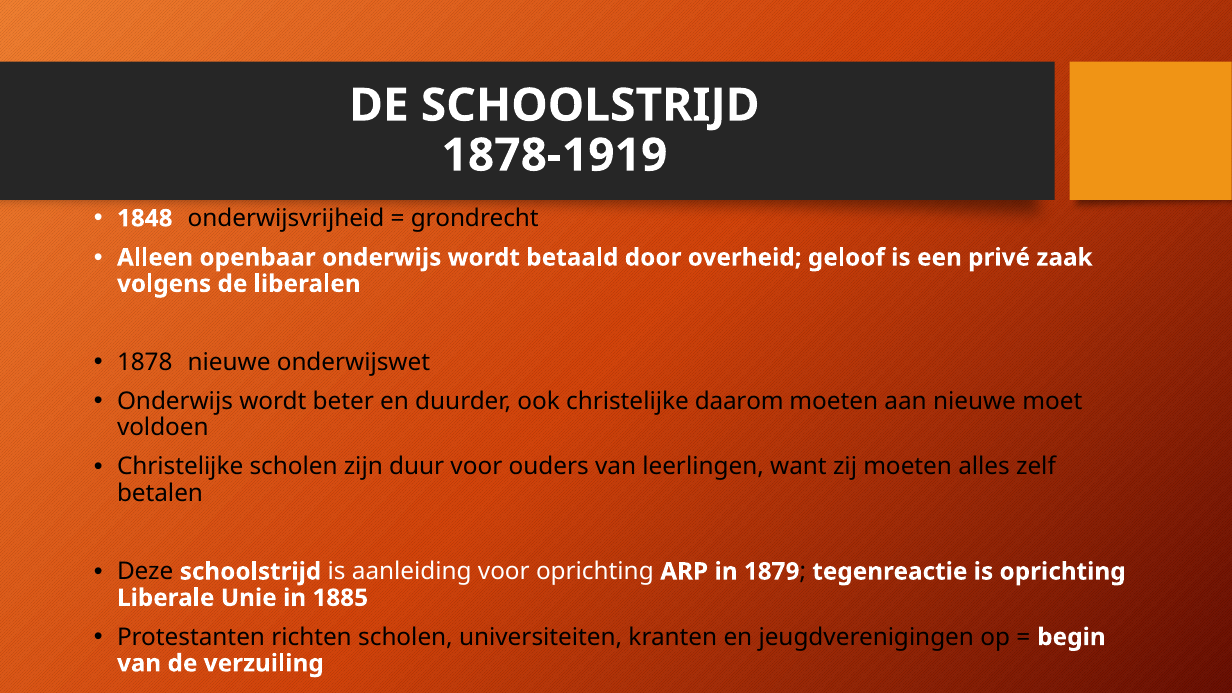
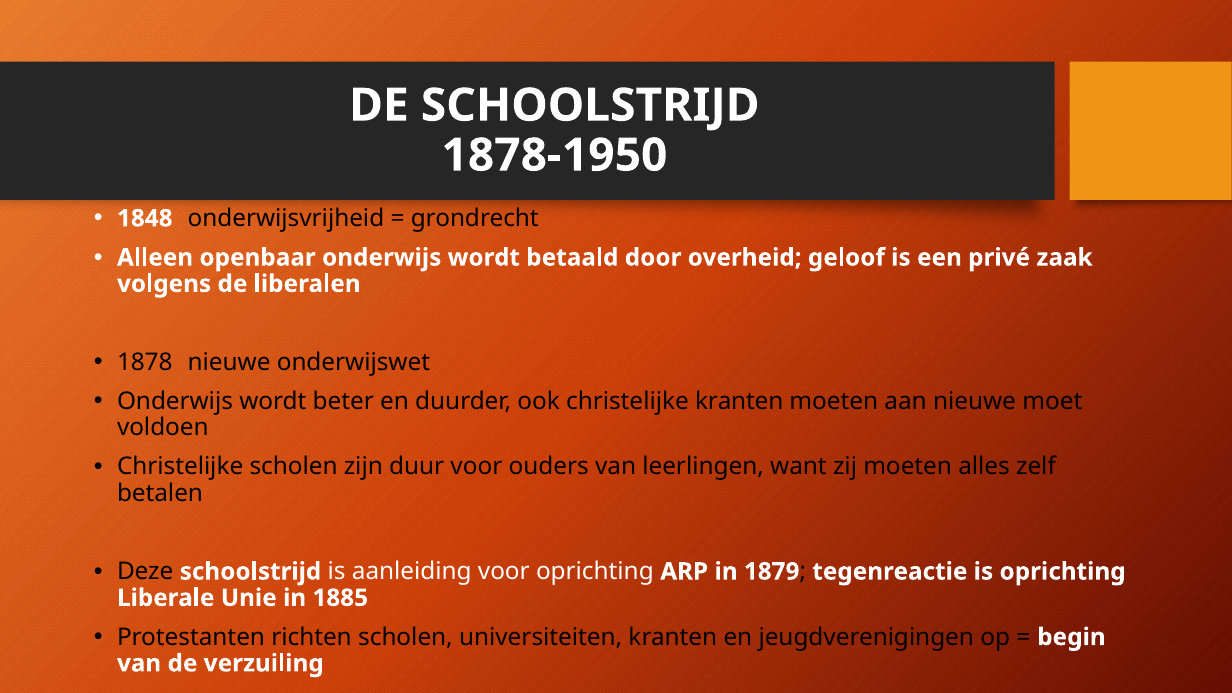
1878-1919: 1878-1919 -> 1878-1950 (554, 155)
christelijke daarom: daarom -> kranten (739, 401)
